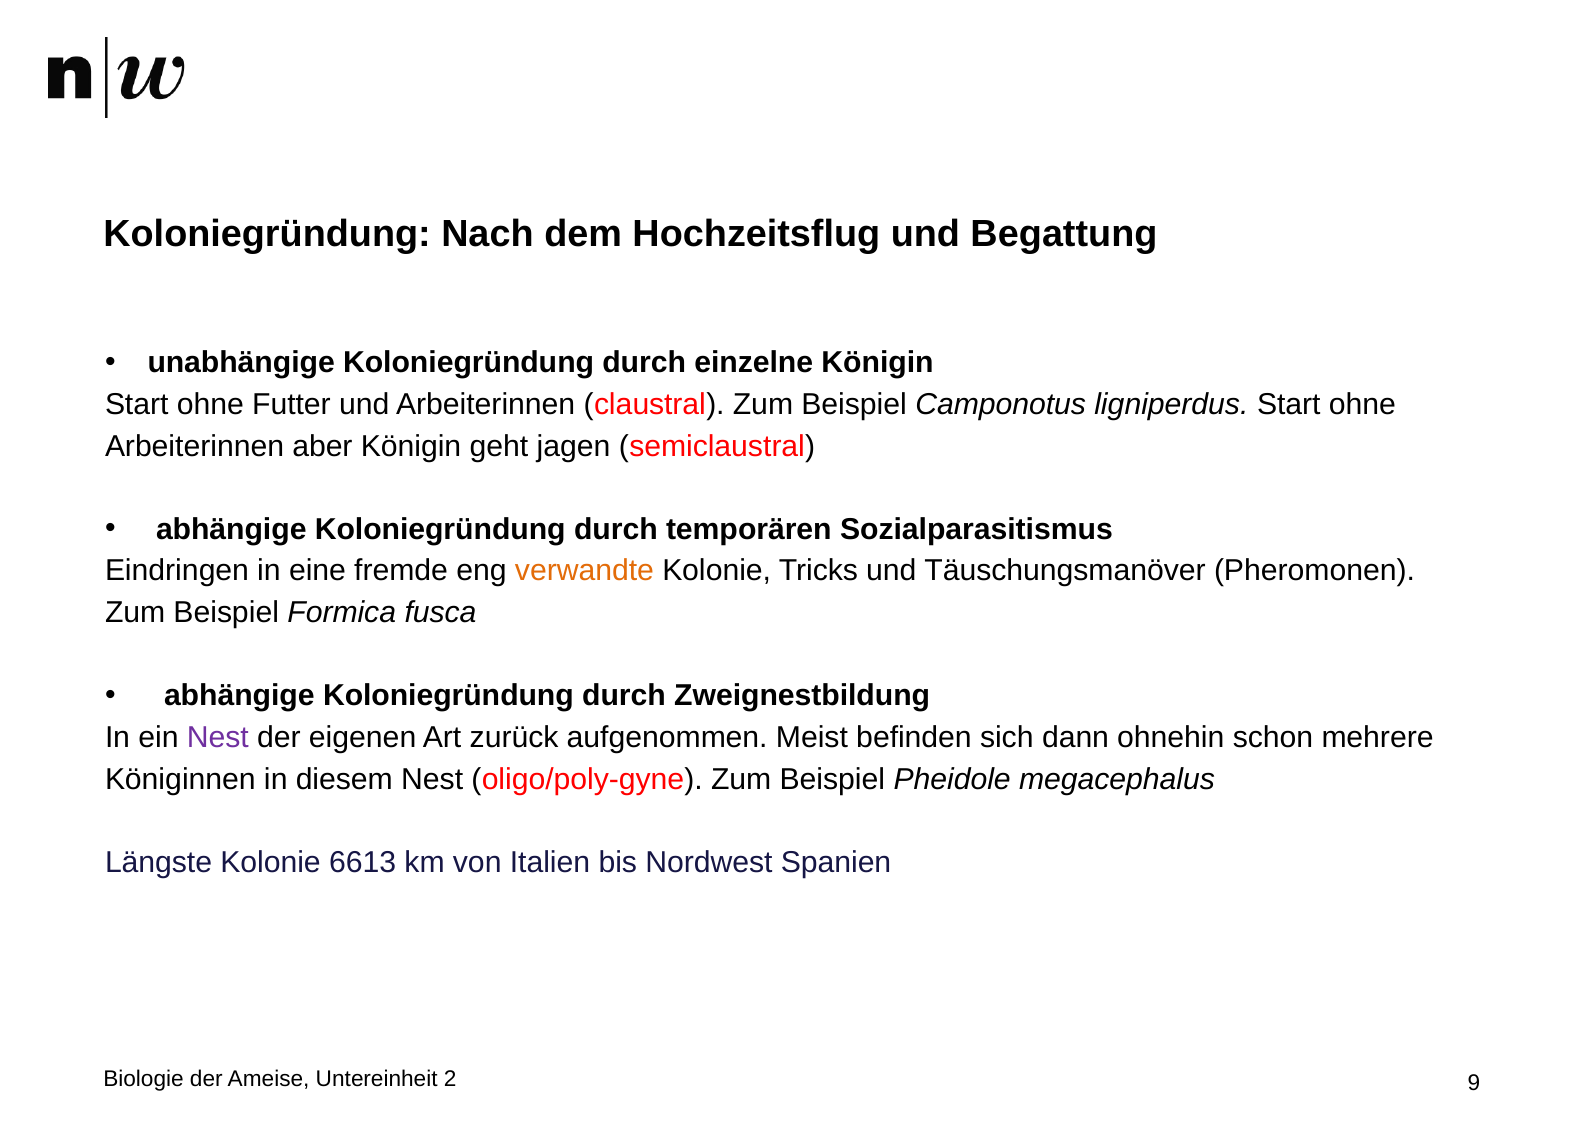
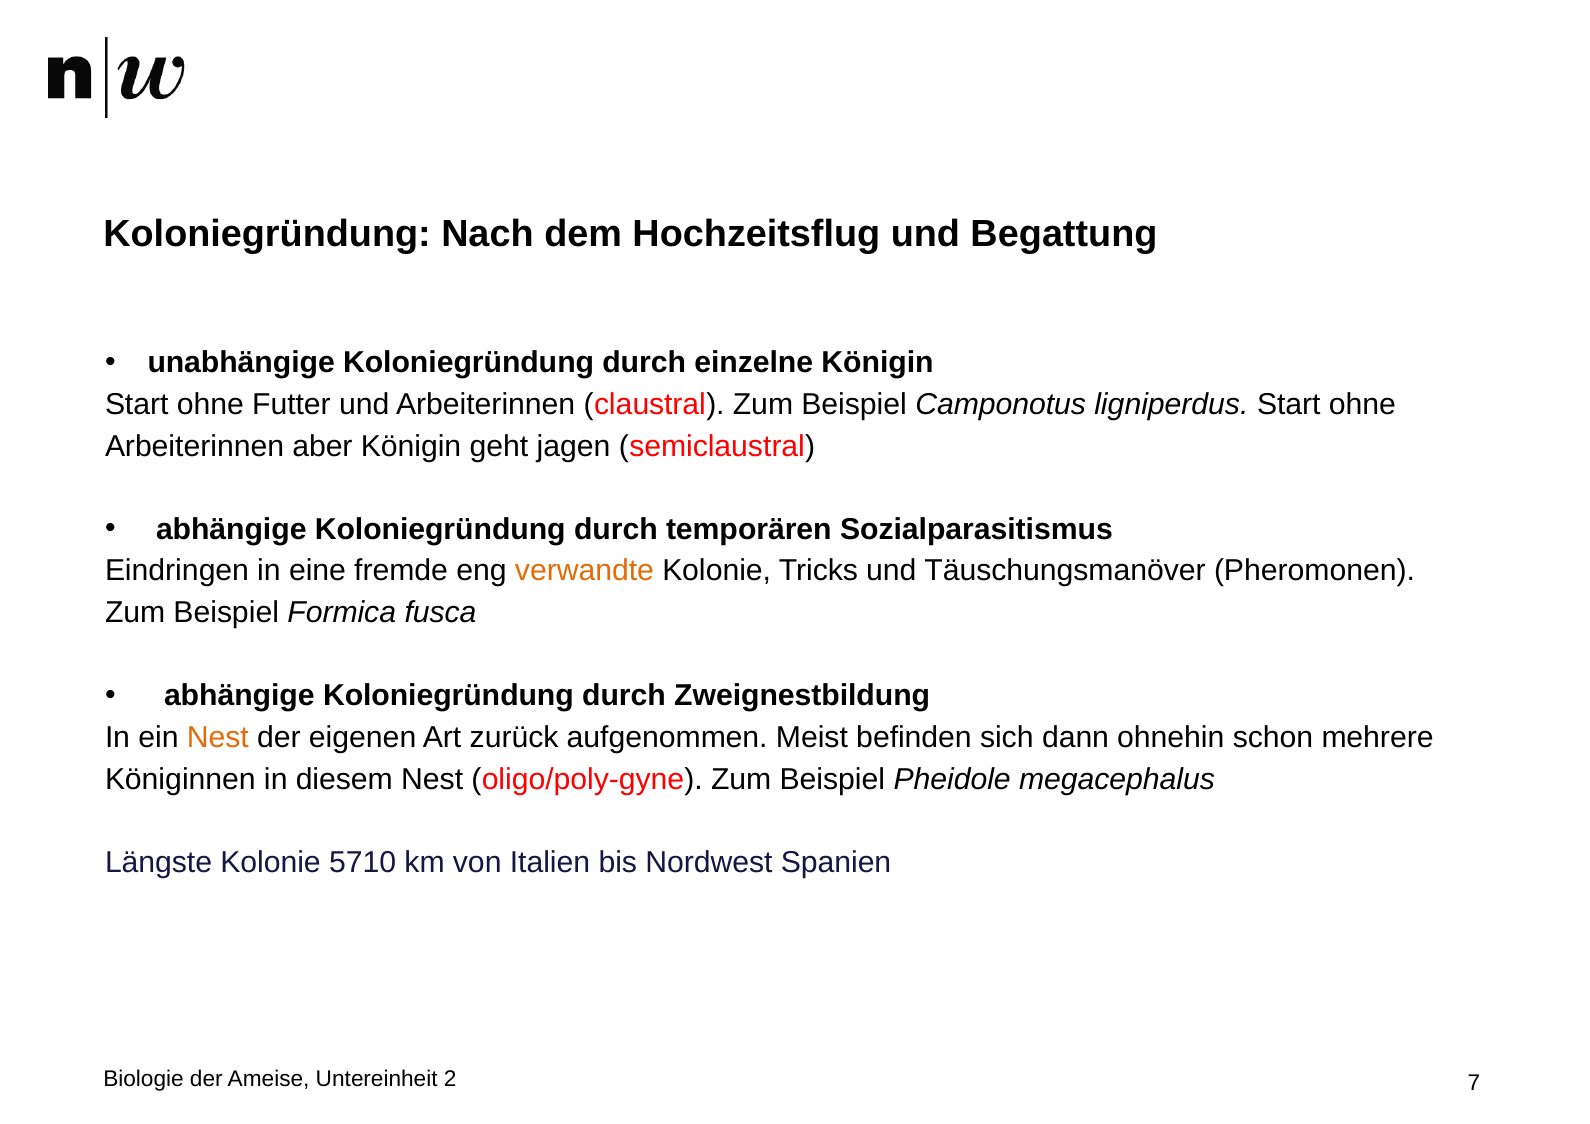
Nest colour: purple -> orange (218, 738)
6613: 6613 -> 5710 (363, 863)
9: 9 -> 7 (1474, 1083)
